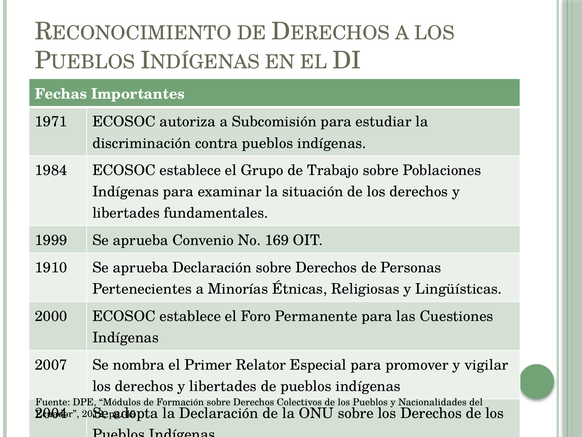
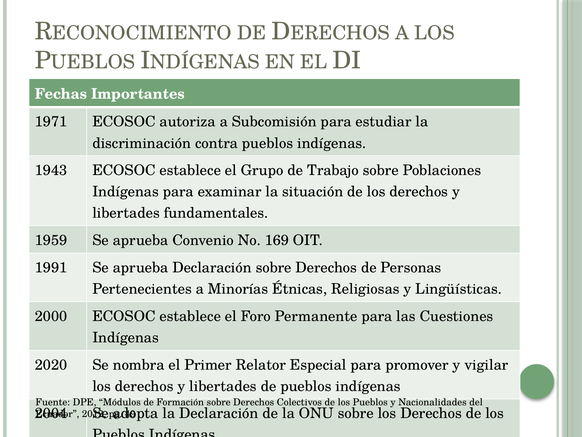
1984: 1984 -> 1943 (51, 170)
1999: 1999 -> 1959 (51, 240)
1910: 1910 -> 1991 (51, 267)
2007: 2007 -> 2020 (51, 364)
